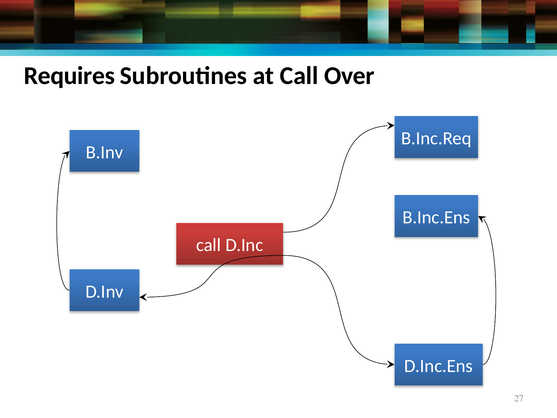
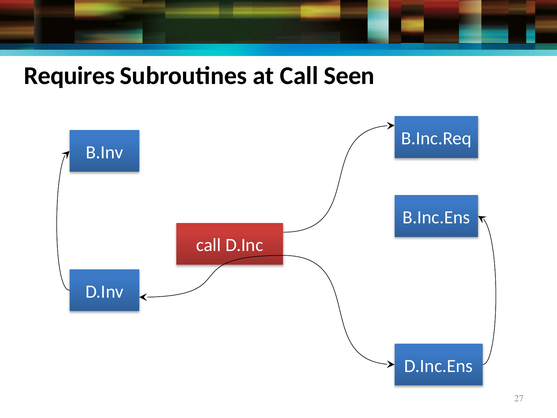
Over: Over -> Seen (349, 76)
